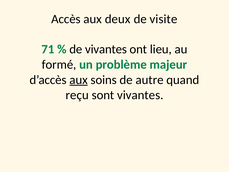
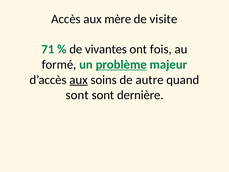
deux: deux -> mère (118, 19)
lieu: lieu -> fois (161, 49)
problème underline: none -> present (121, 64)
reçu: reçu -> sont (77, 95)
sont vivantes: vivantes -> dernière (140, 95)
